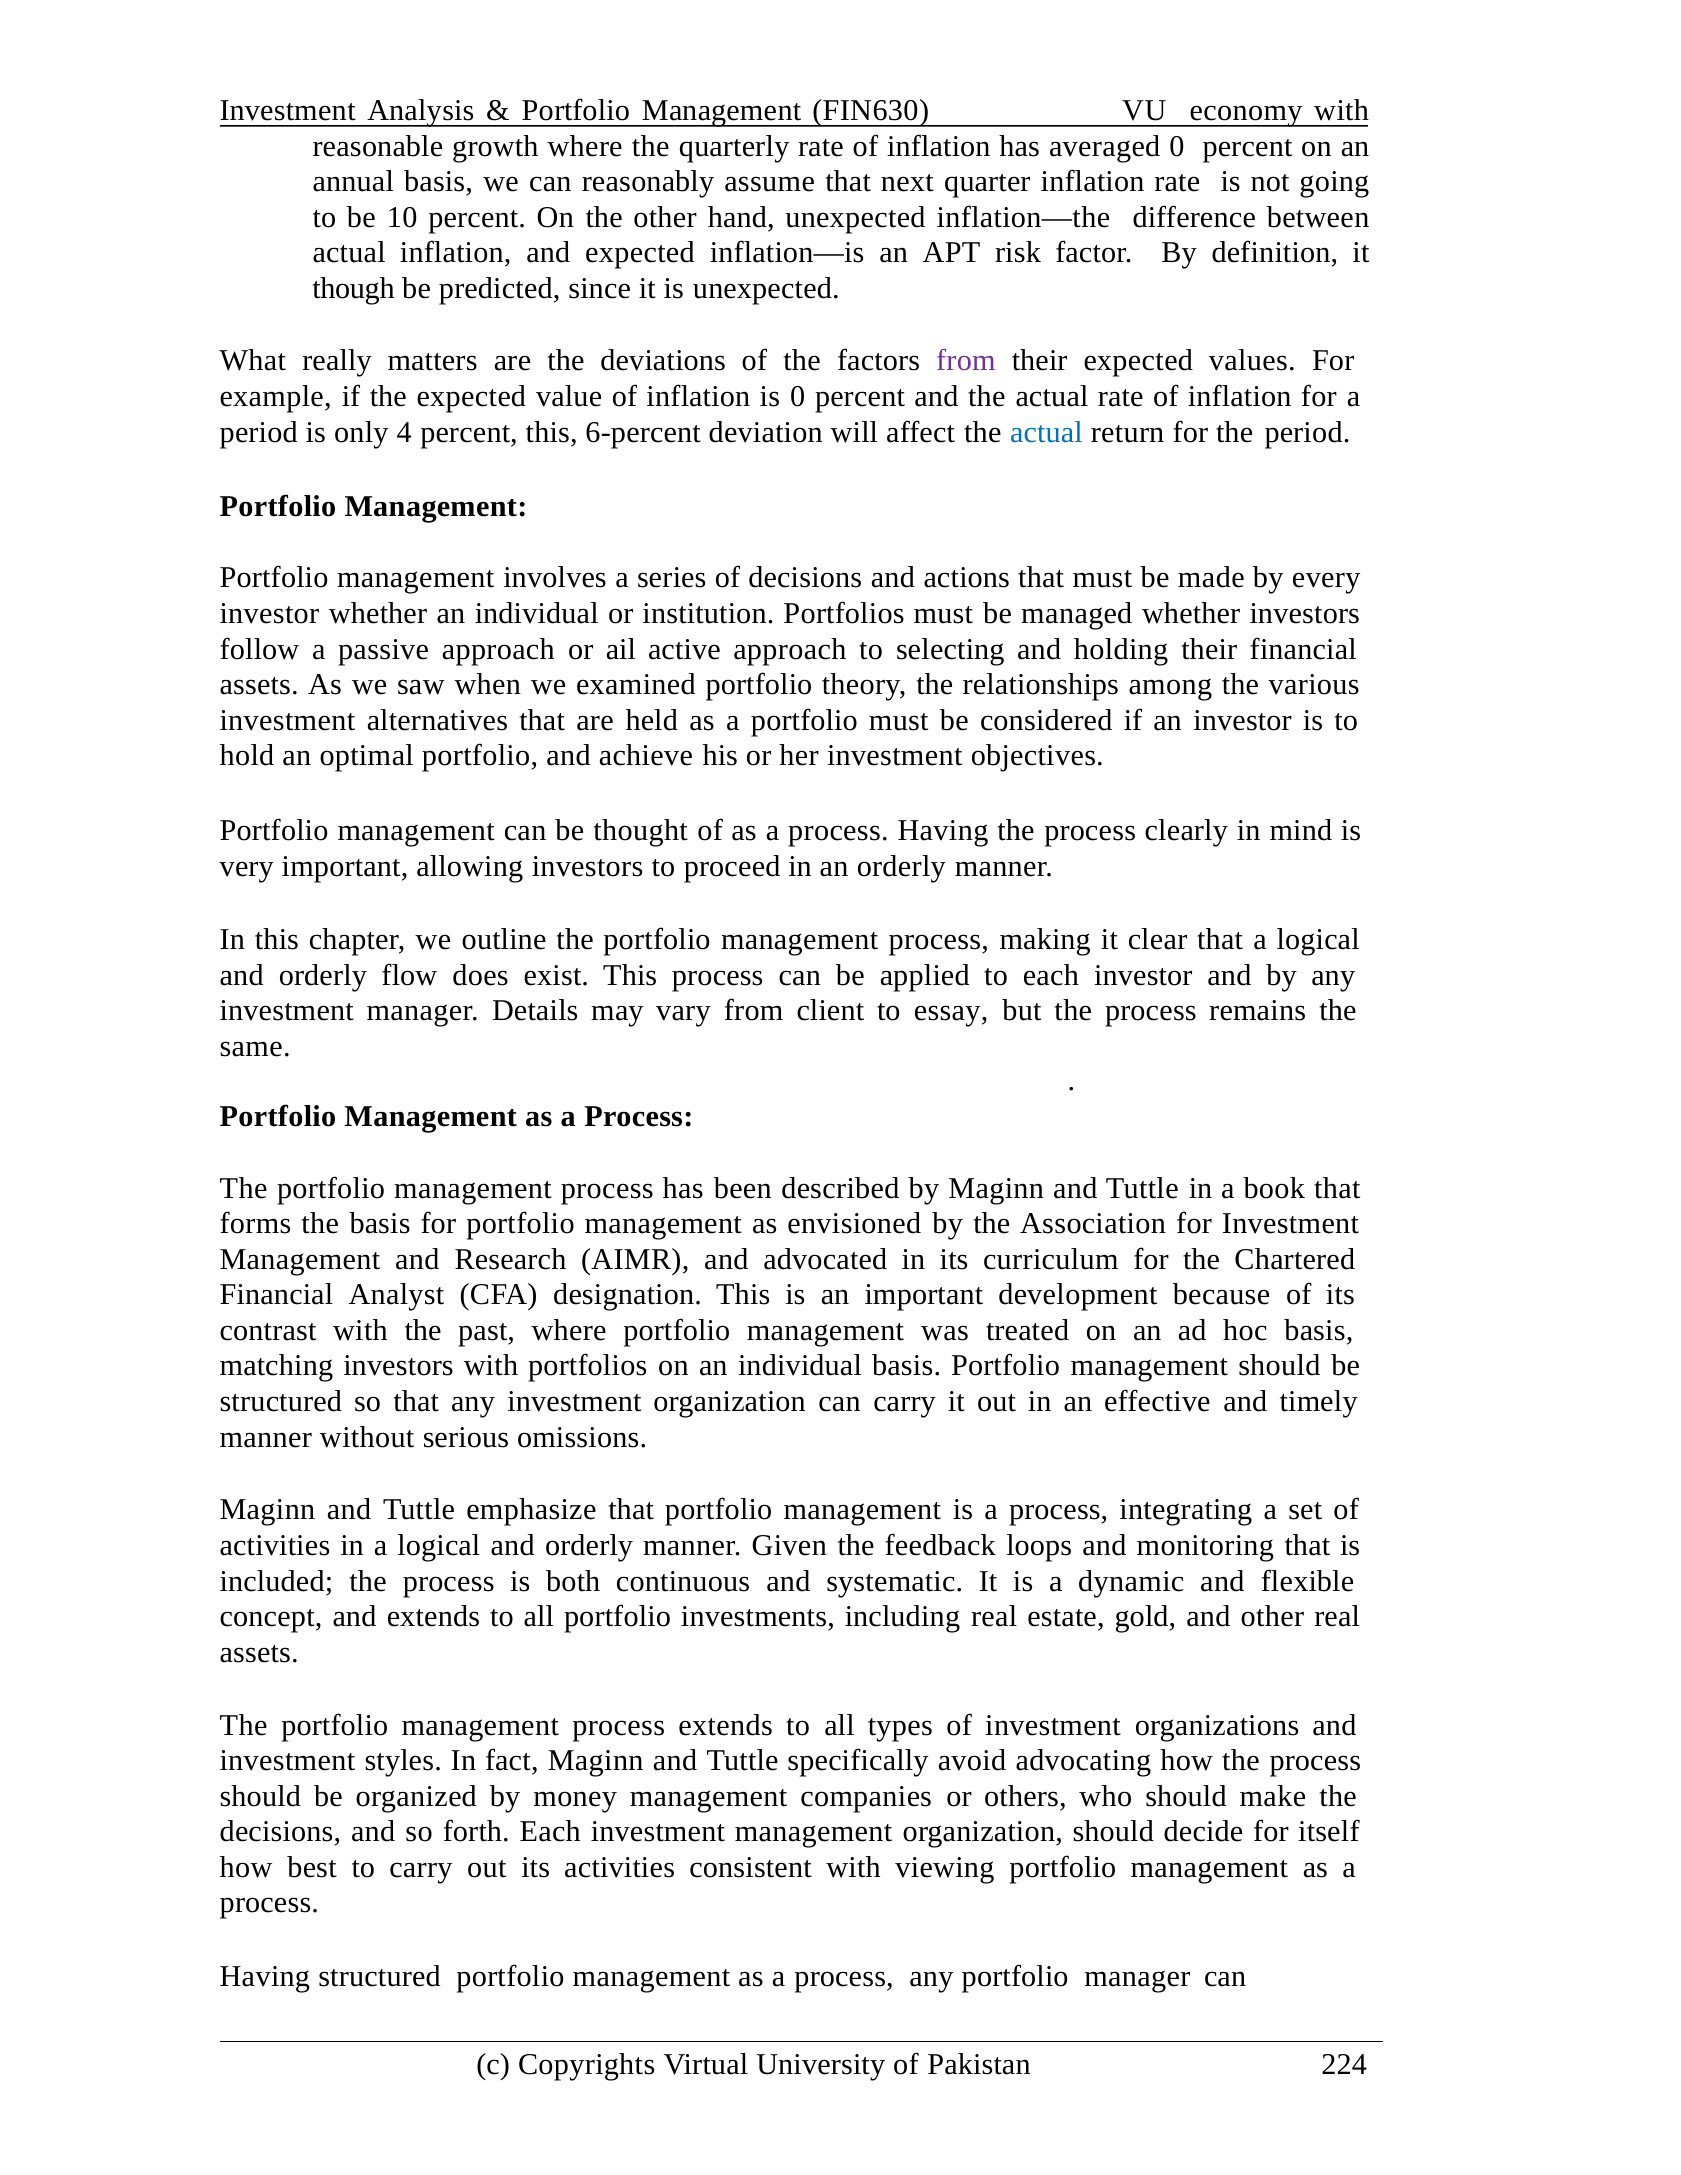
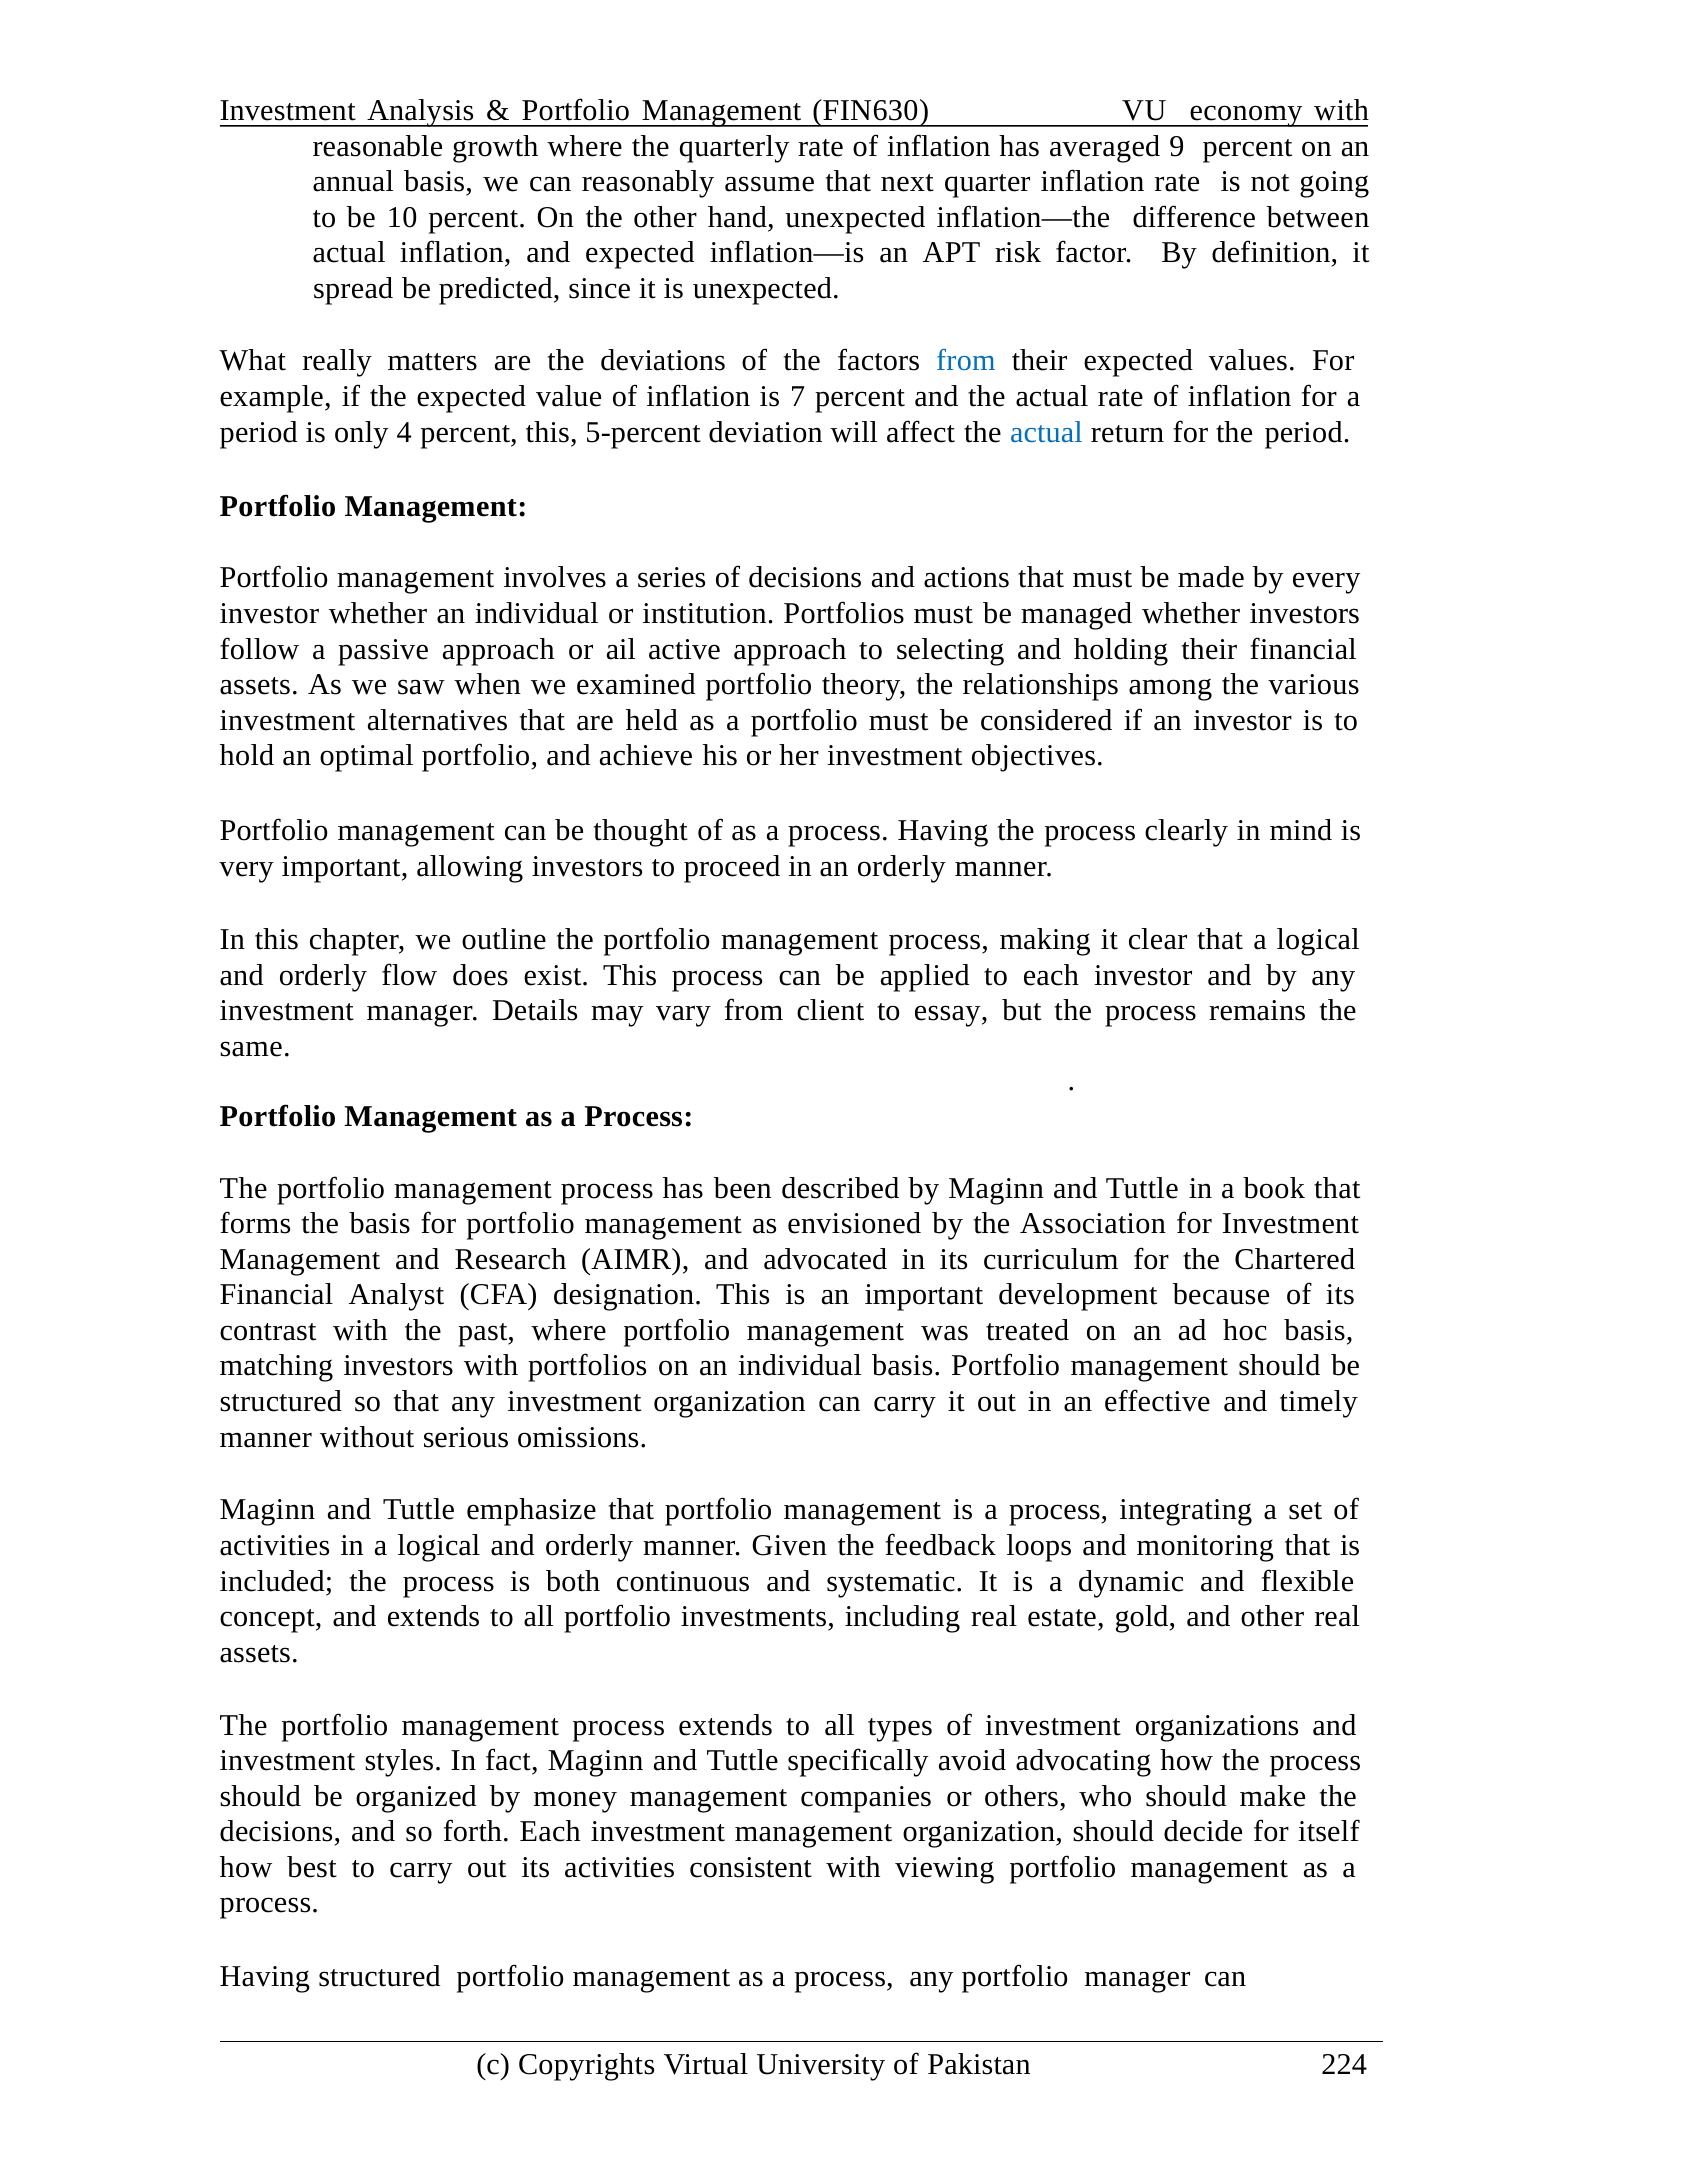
averaged 0: 0 -> 9 (1177, 146)
though: though -> spread (353, 288)
from colour: purple -> blue (966, 361)
is 0: 0 -> 7 (798, 397)
6-percent: 6-percent -> 5-percent (643, 432)
